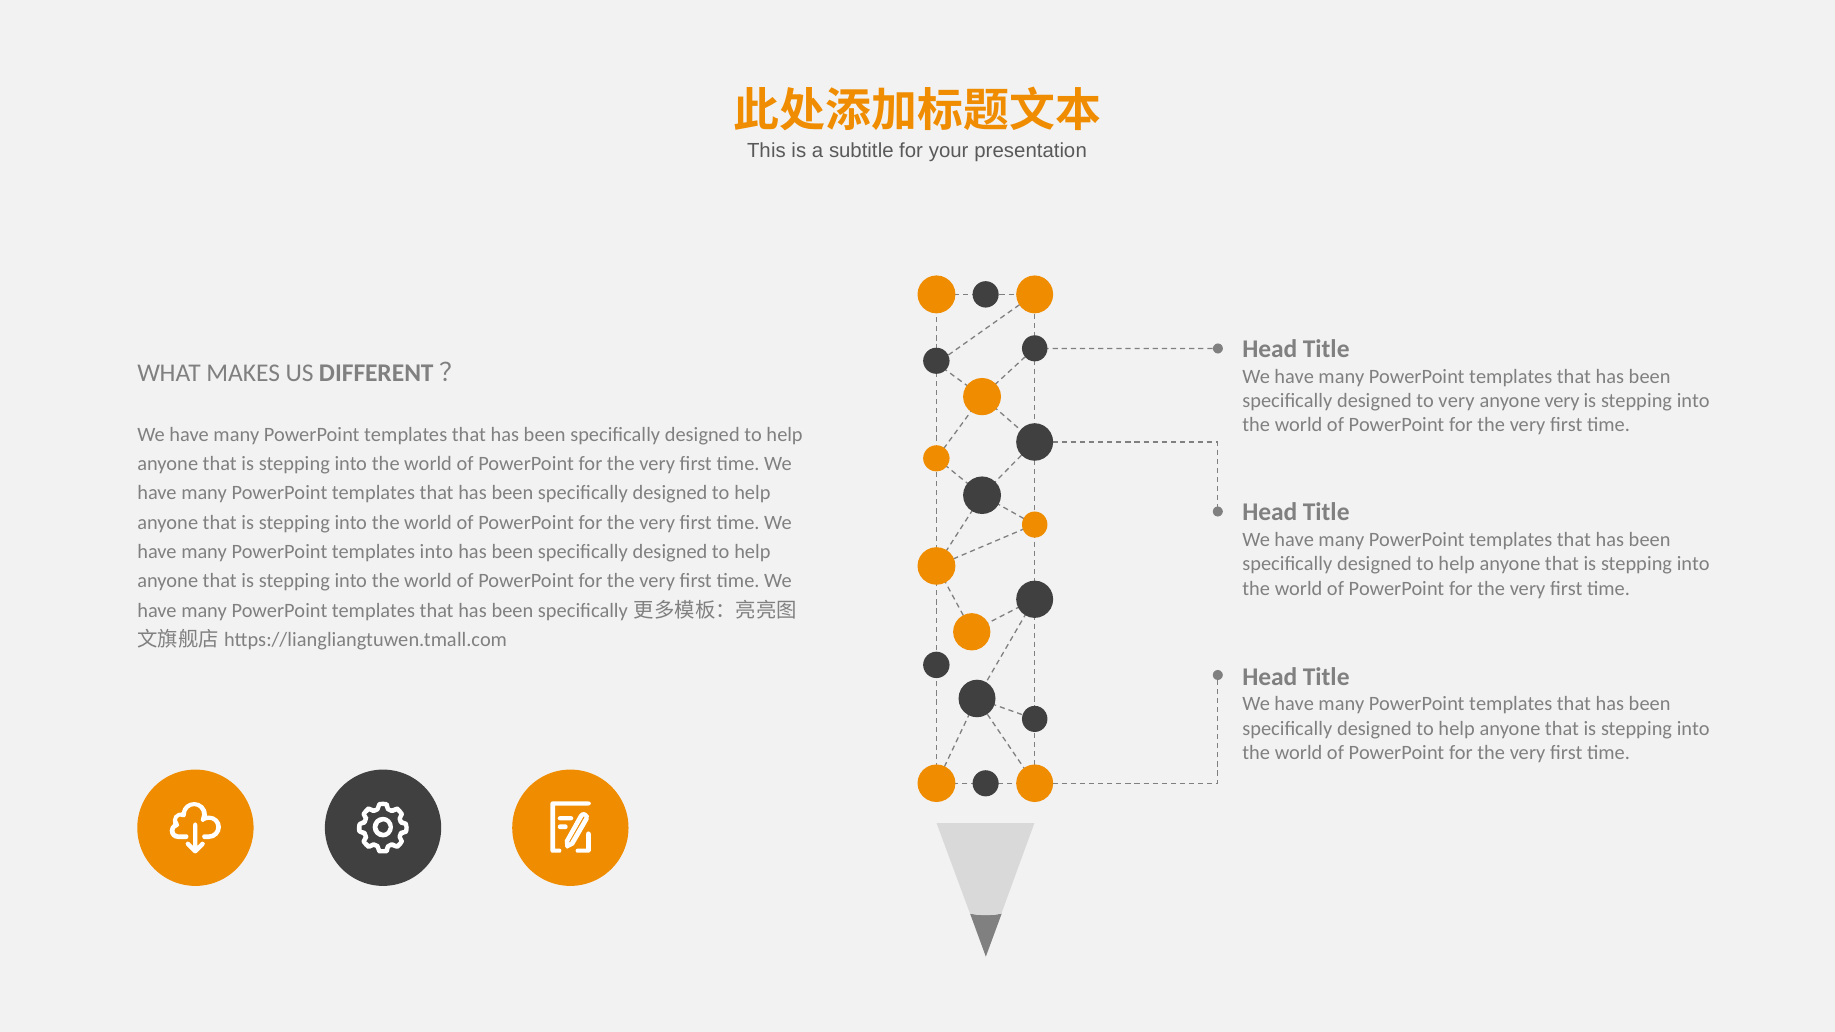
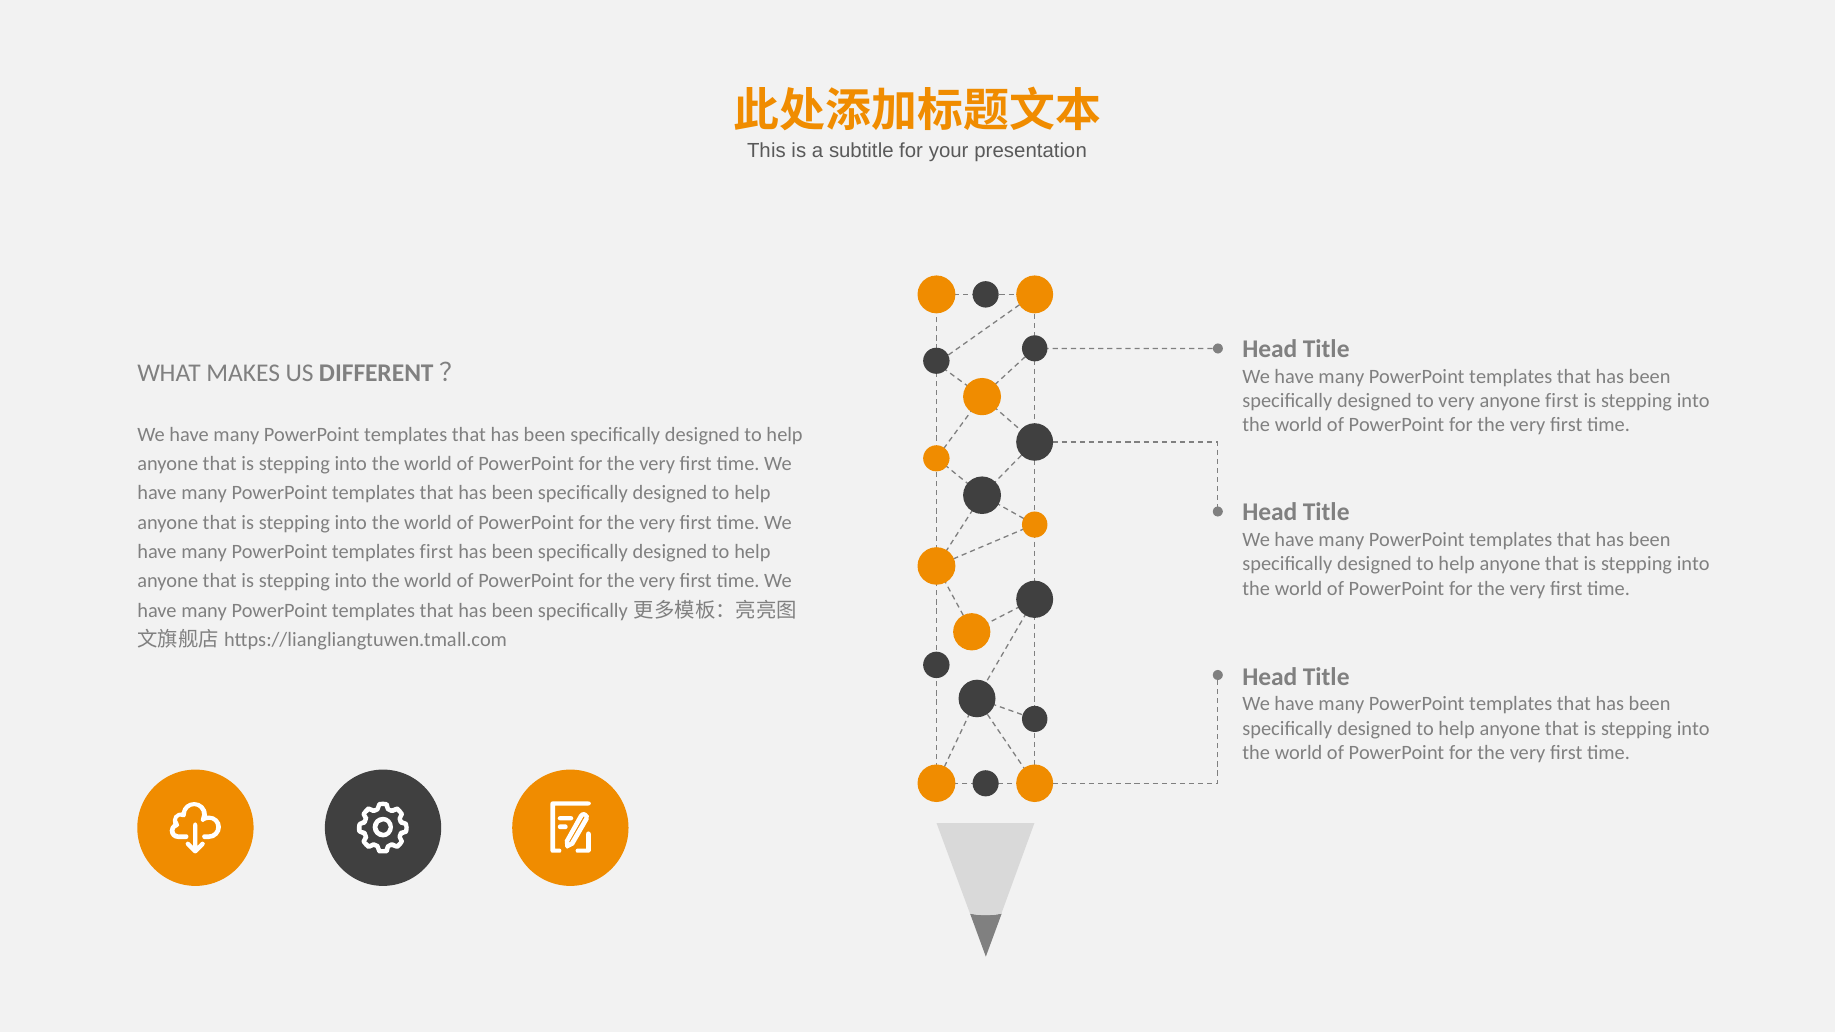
anyone very: very -> first (1562, 401)
templates into: into -> first (436, 552)
